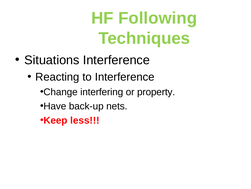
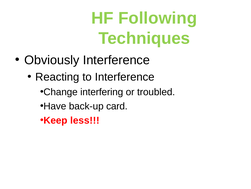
Situations: Situations -> Obviously (52, 60)
property: property -> troubled (156, 92)
nets: nets -> card (117, 106)
